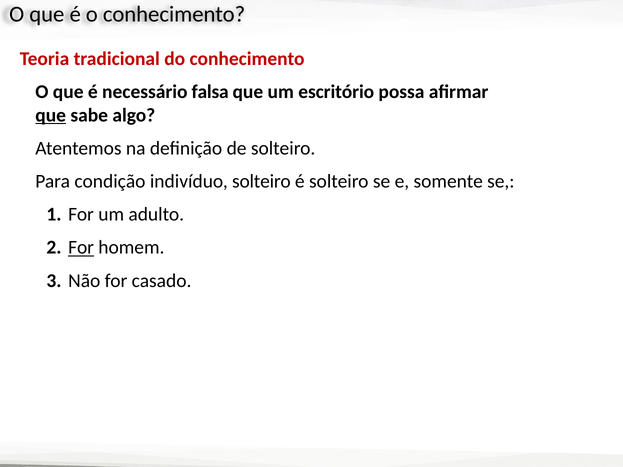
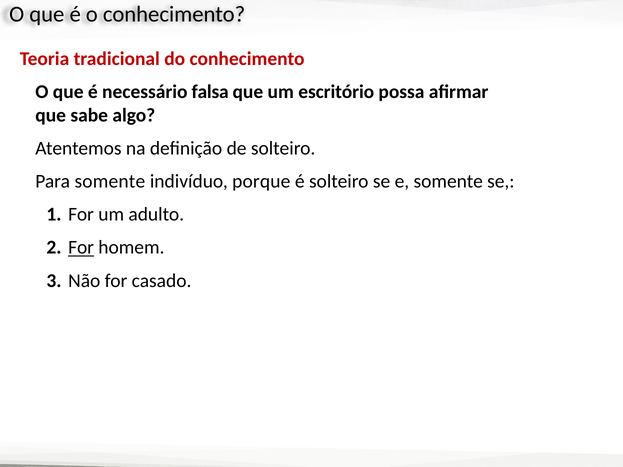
que underline: present -> none (51, 115)
Para condição: condição -> somente (110, 181)
indivíduo solteiro: solteiro -> porque (261, 181)
